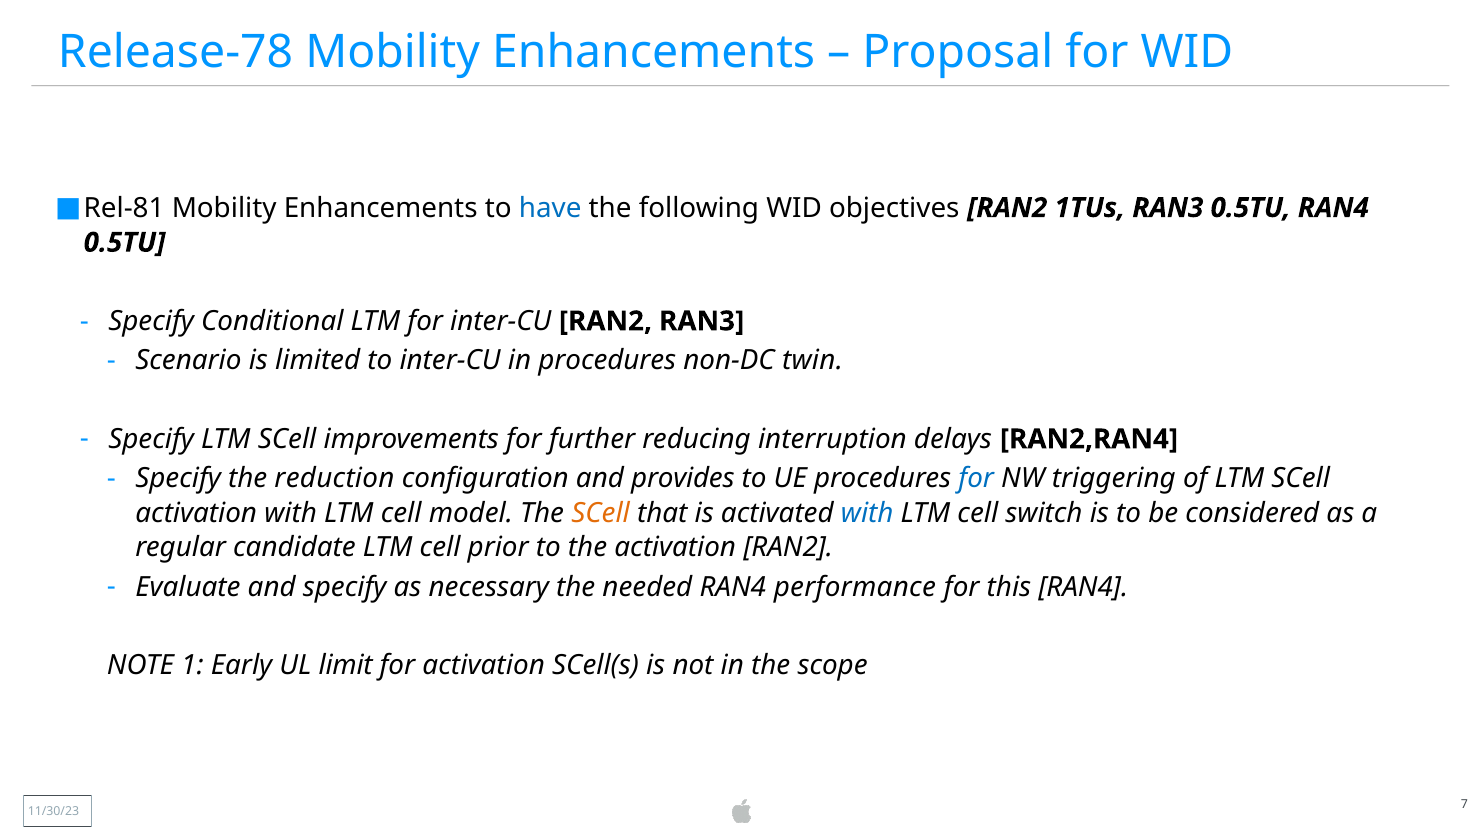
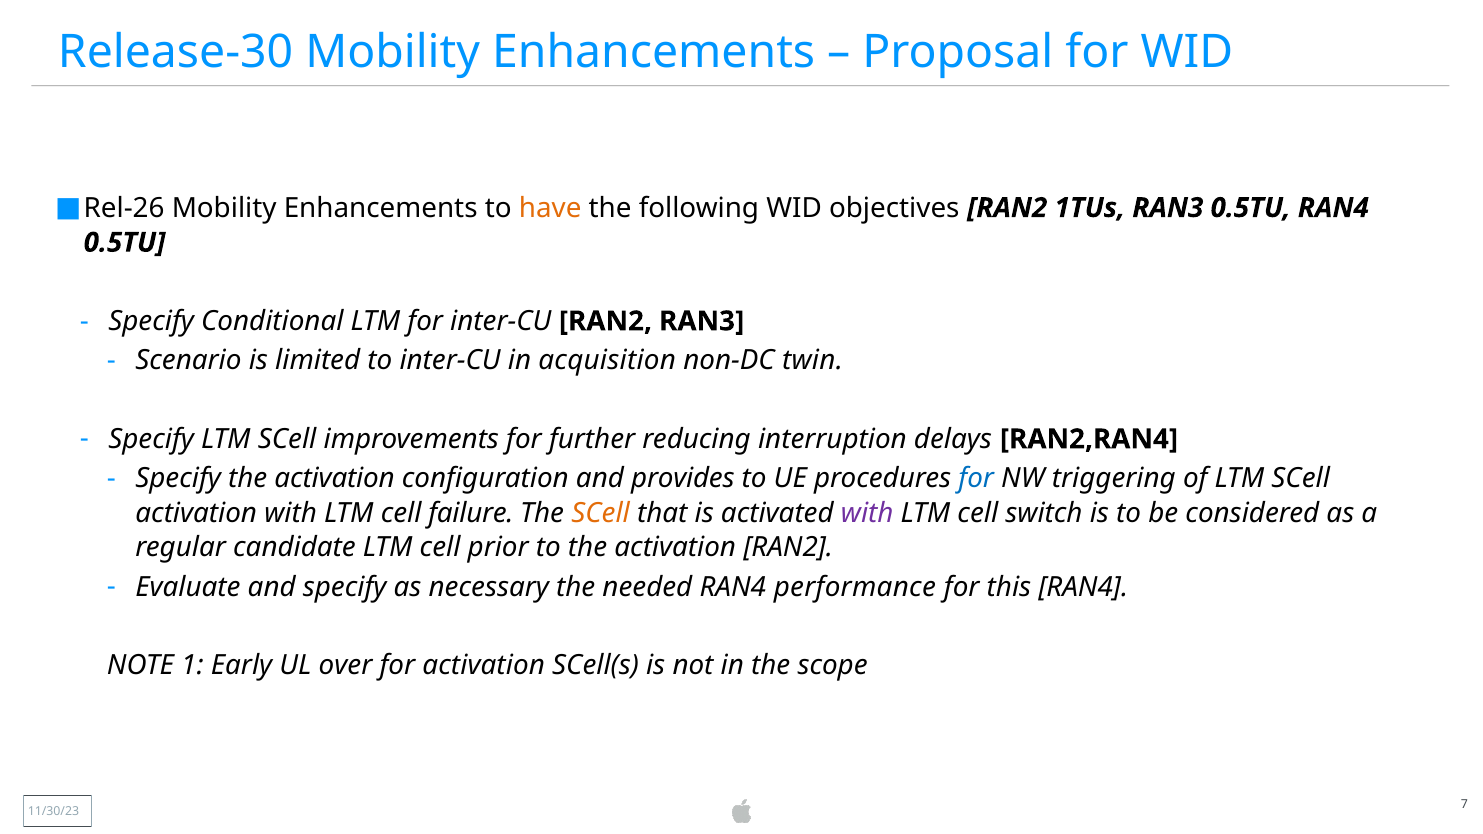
Release-78: Release-78 -> Release-30 (176, 53)
Rel-81: Rel-81 -> Rel-26 (124, 208)
have colour: blue -> orange (550, 208)
in procedures: procedures -> acquisition (607, 361)
Specify the reduction: reduction -> activation (335, 479)
model: model -> failure (471, 513)
with colour: blue -> purple (867, 513)
limit: limit -> over (346, 666)
